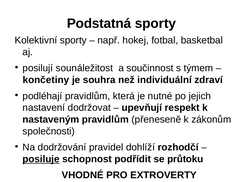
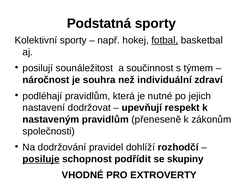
fotbal underline: none -> present (165, 40)
končetiny: končetiny -> náročnost (46, 80)
průtoku: průtoku -> skupiny (185, 159)
